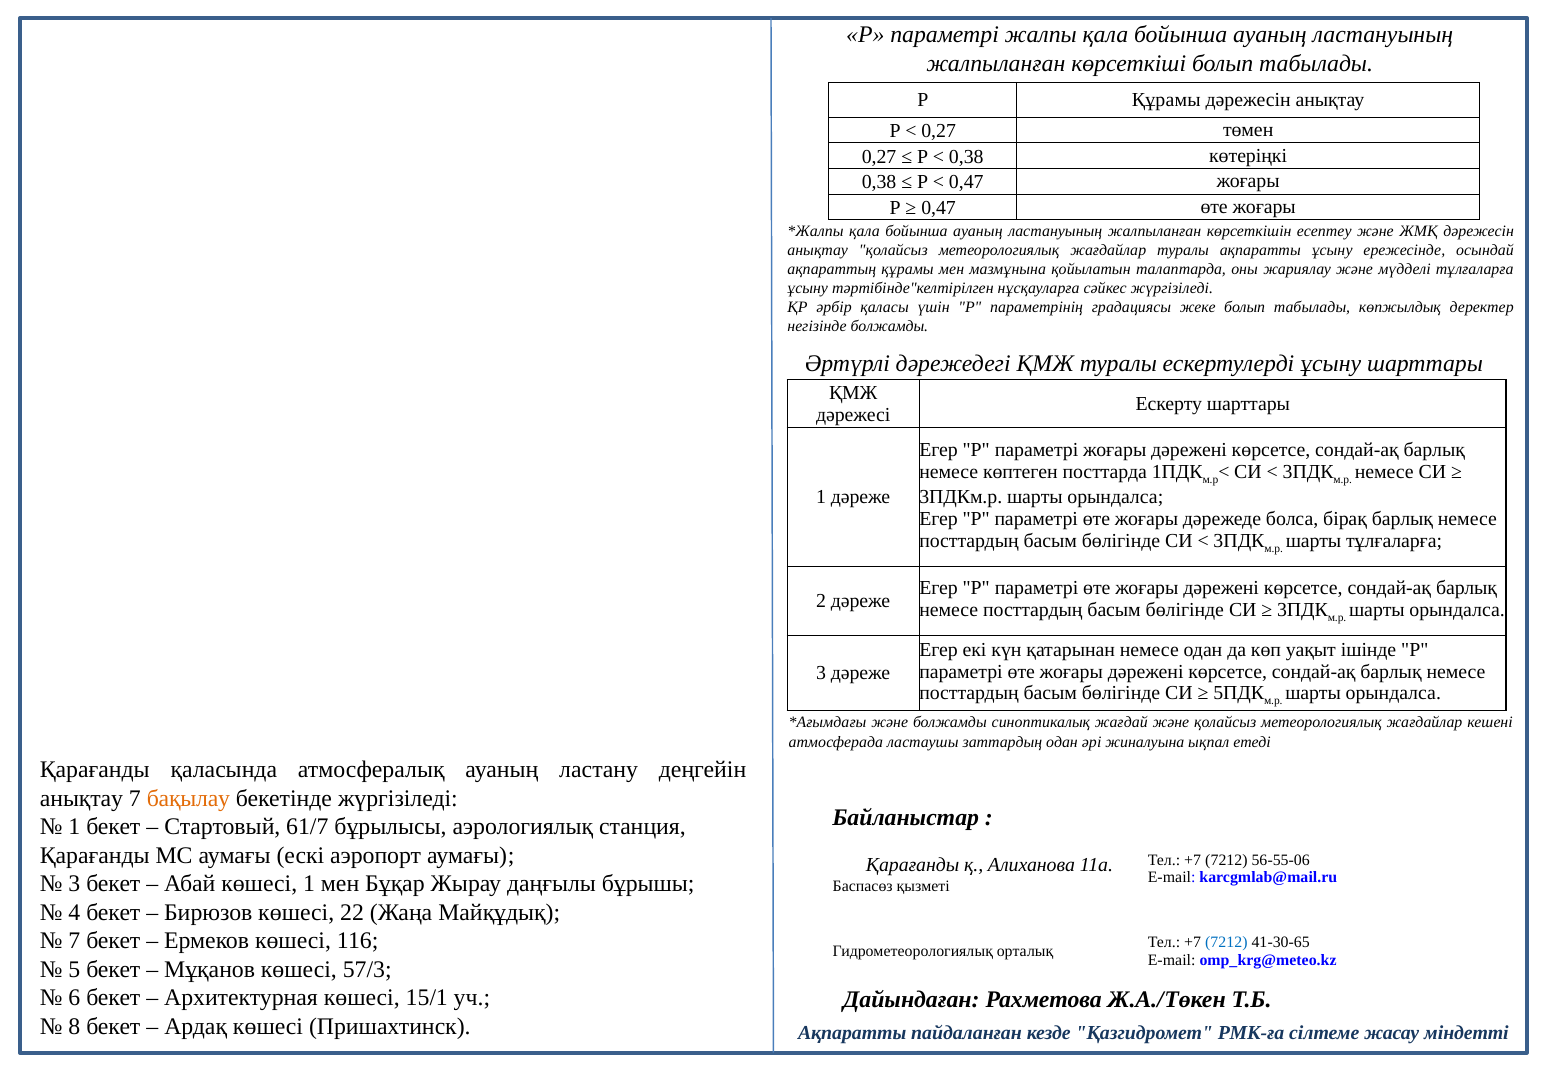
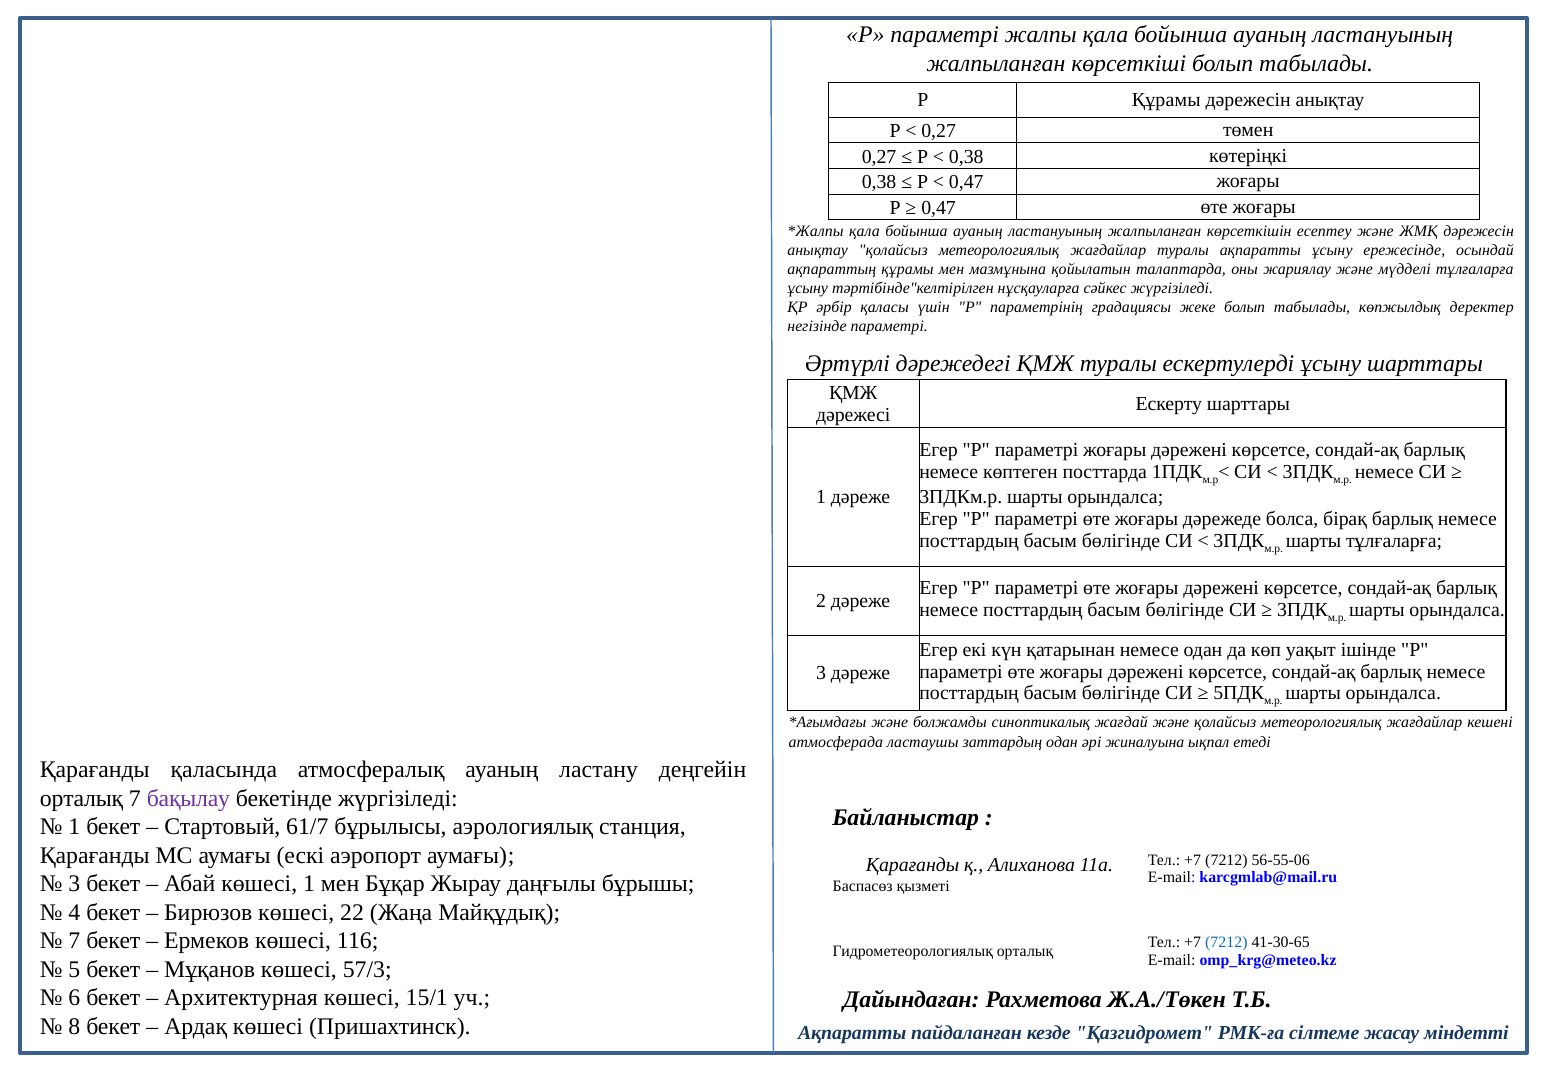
негізінде болжамды: болжамды -> параметрі (889, 326)
анықтау: анықтау -> орталық (82, 798)
бақылау colour: orange -> purple (188, 798)
